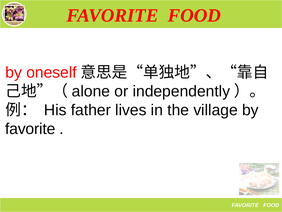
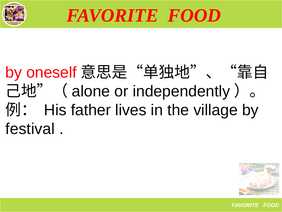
favorite: favorite -> festival (30, 129)
